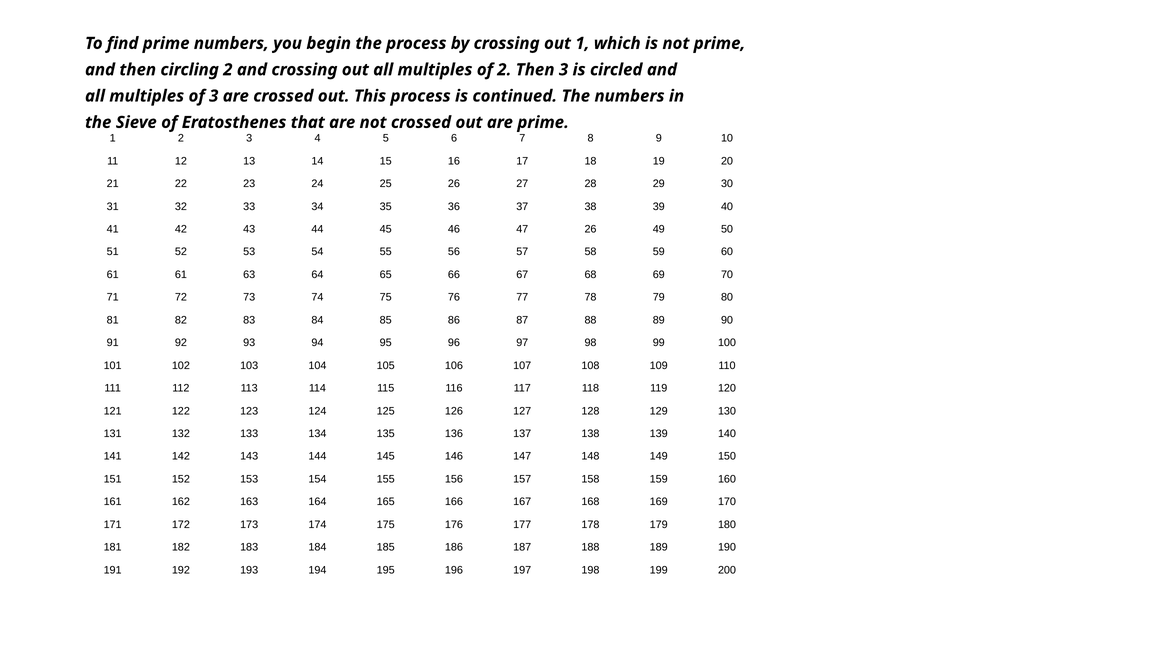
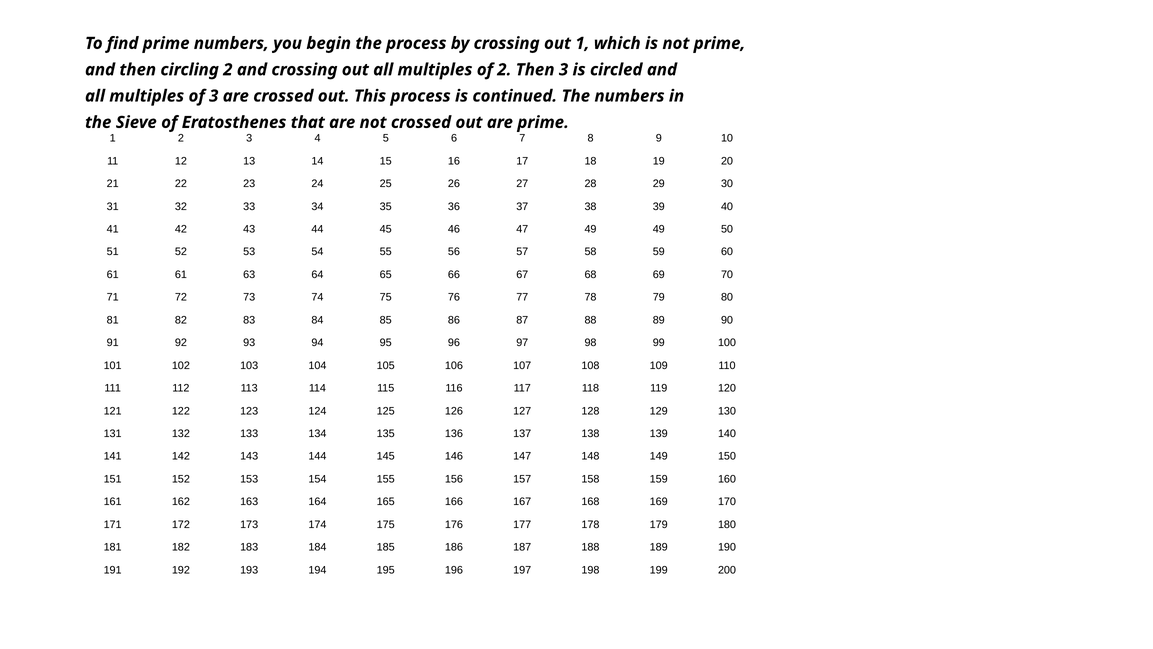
47 26: 26 -> 49 (591, 229)
